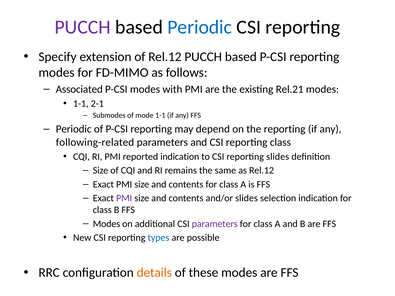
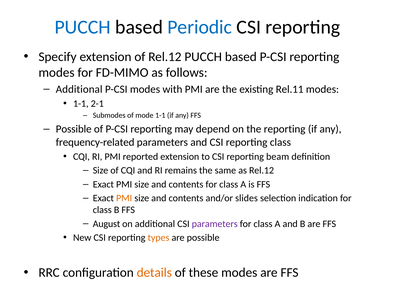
PUCCH colour: purple -> blue (83, 27)
Associated: Associated -> Additional (79, 89)
Rel.21: Rel.21 -> Rel.11 (290, 89)
Periodic: Periodic -> Possible (74, 129)
following-related: following-related -> frequency-related (95, 142)
reported indication: indication -> extension (180, 157)
reporting slides: slides -> beam (278, 157)
PMI colour: purple -> orange (124, 198)
Modes: Modes -> August (106, 224)
types colour: blue -> orange (159, 238)
